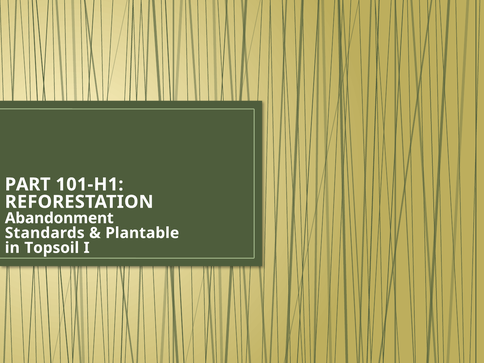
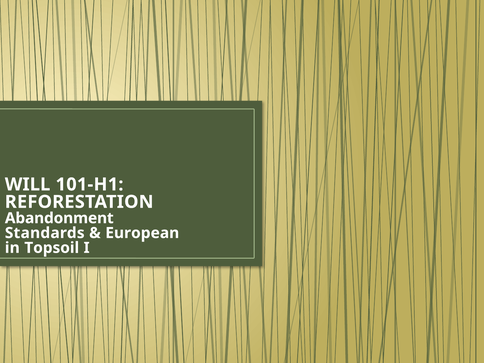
PART: PART -> WILL (28, 184)
Plantable: Plantable -> European (142, 233)
